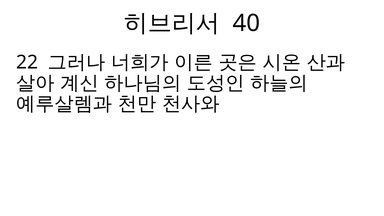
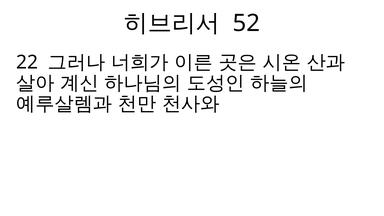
40: 40 -> 52 (246, 23)
